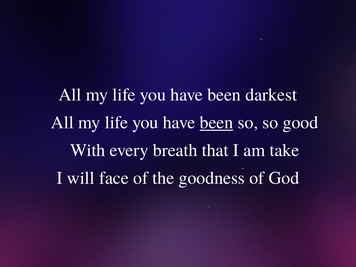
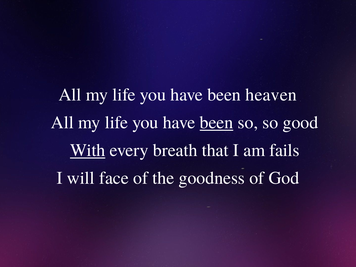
darkest: darkest -> heaven (271, 95)
With underline: none -> present (88, 150)
take: take -> fails (284, 150)
